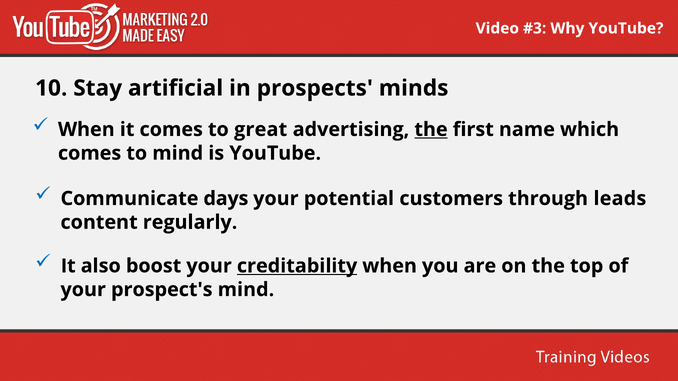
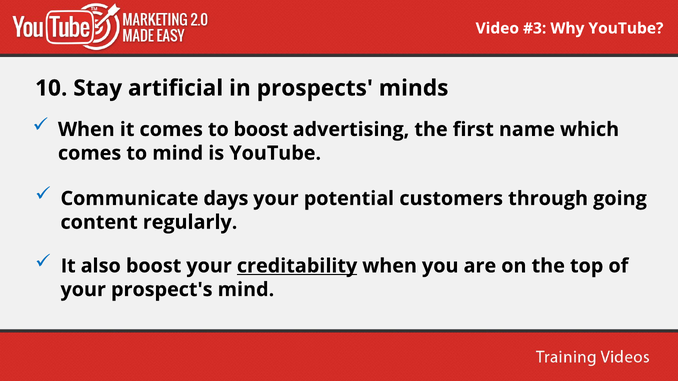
to great: great -> boost (261, 130)
the underline: present -> none (431, 130)
leads: leads -> going (620, 199)
